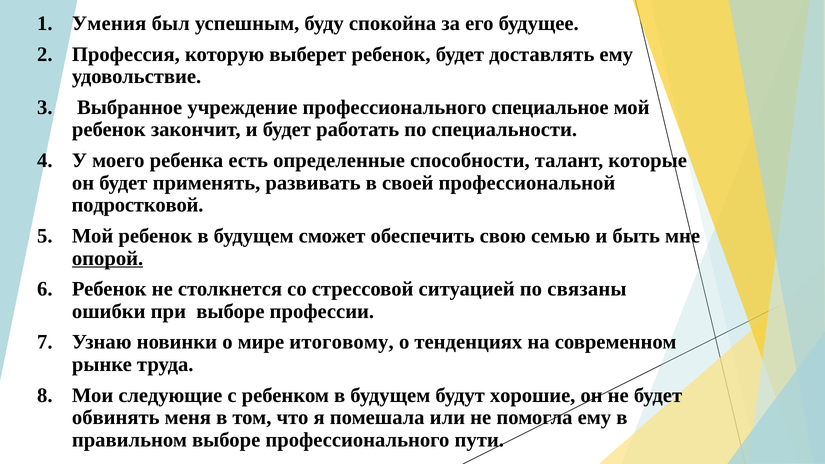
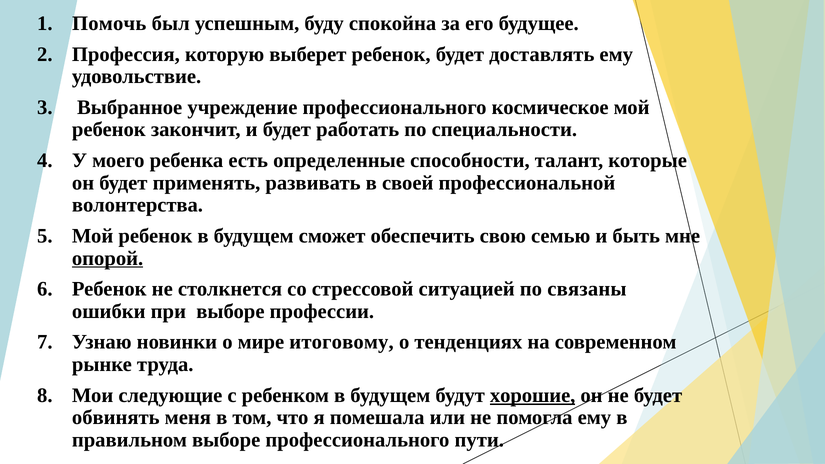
Умения: Умения -> Помочь (109, 23)
специальное: специальное -> космическое (550, 107)
подростковой: подростковой -> волонтерства (137, 205)
хорошие underline: none -> present (533, 395)
